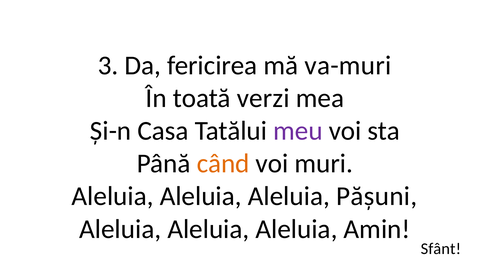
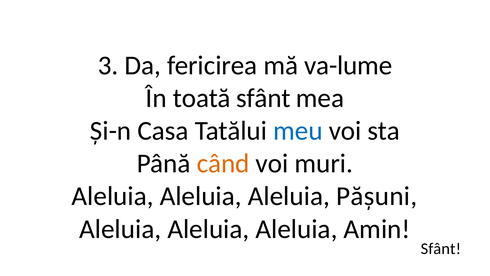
va-muri: va-muri -> va-lume (348, 65)
toată verzi: verzi -> sfânt (263, 98)
meu colour: purple -> blue (298, 131)
